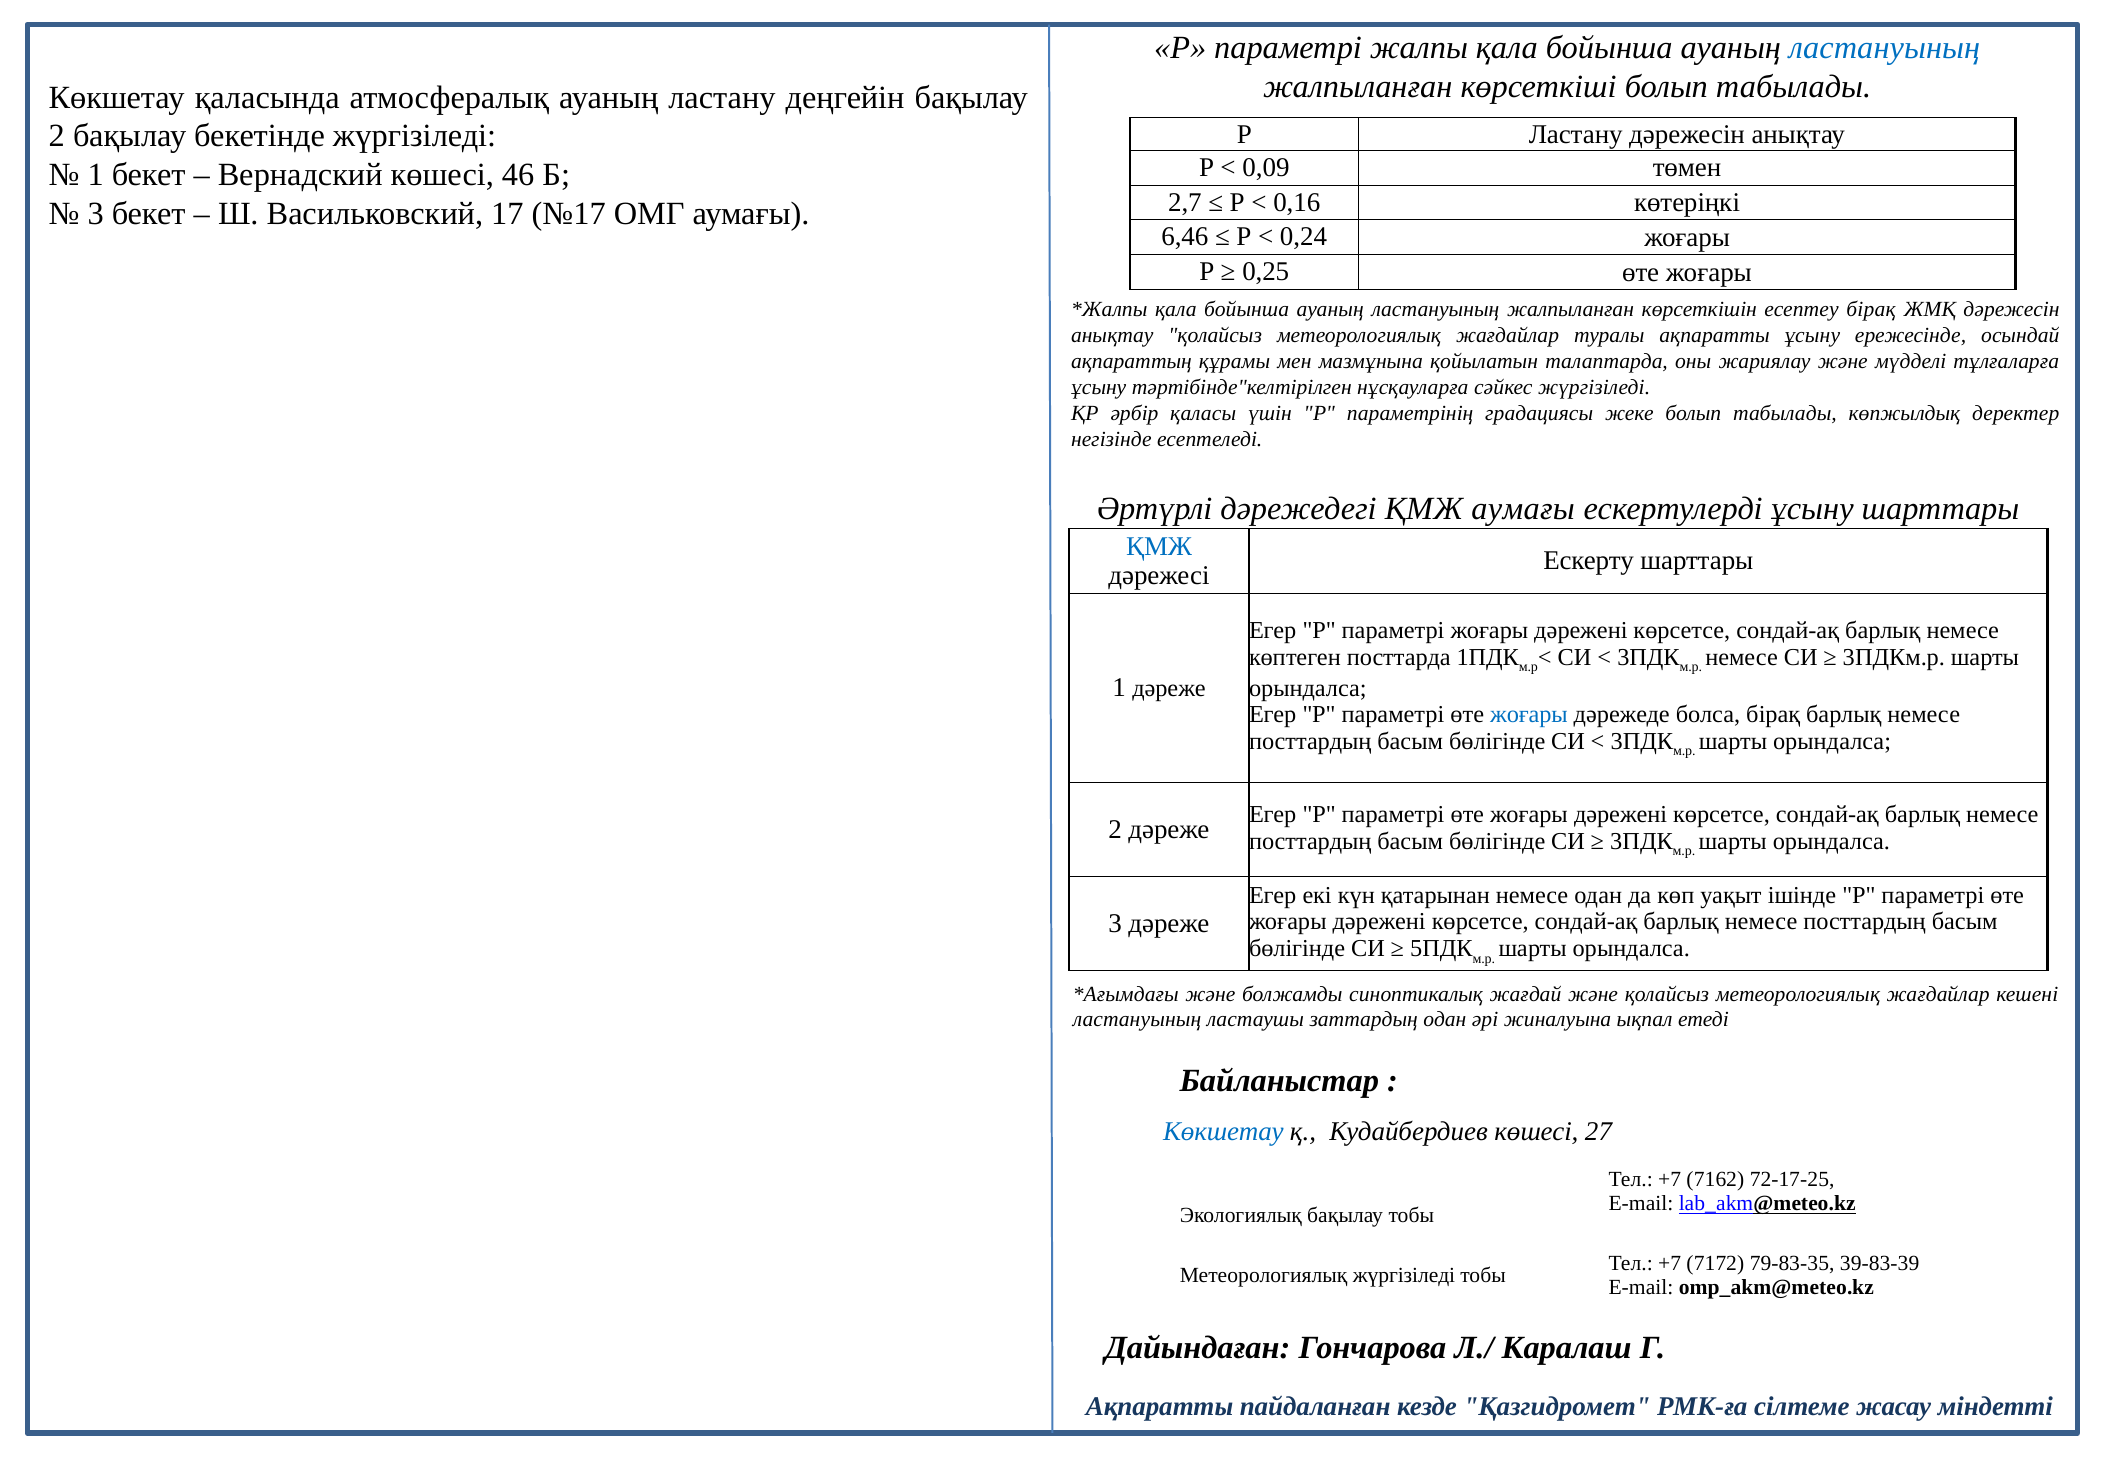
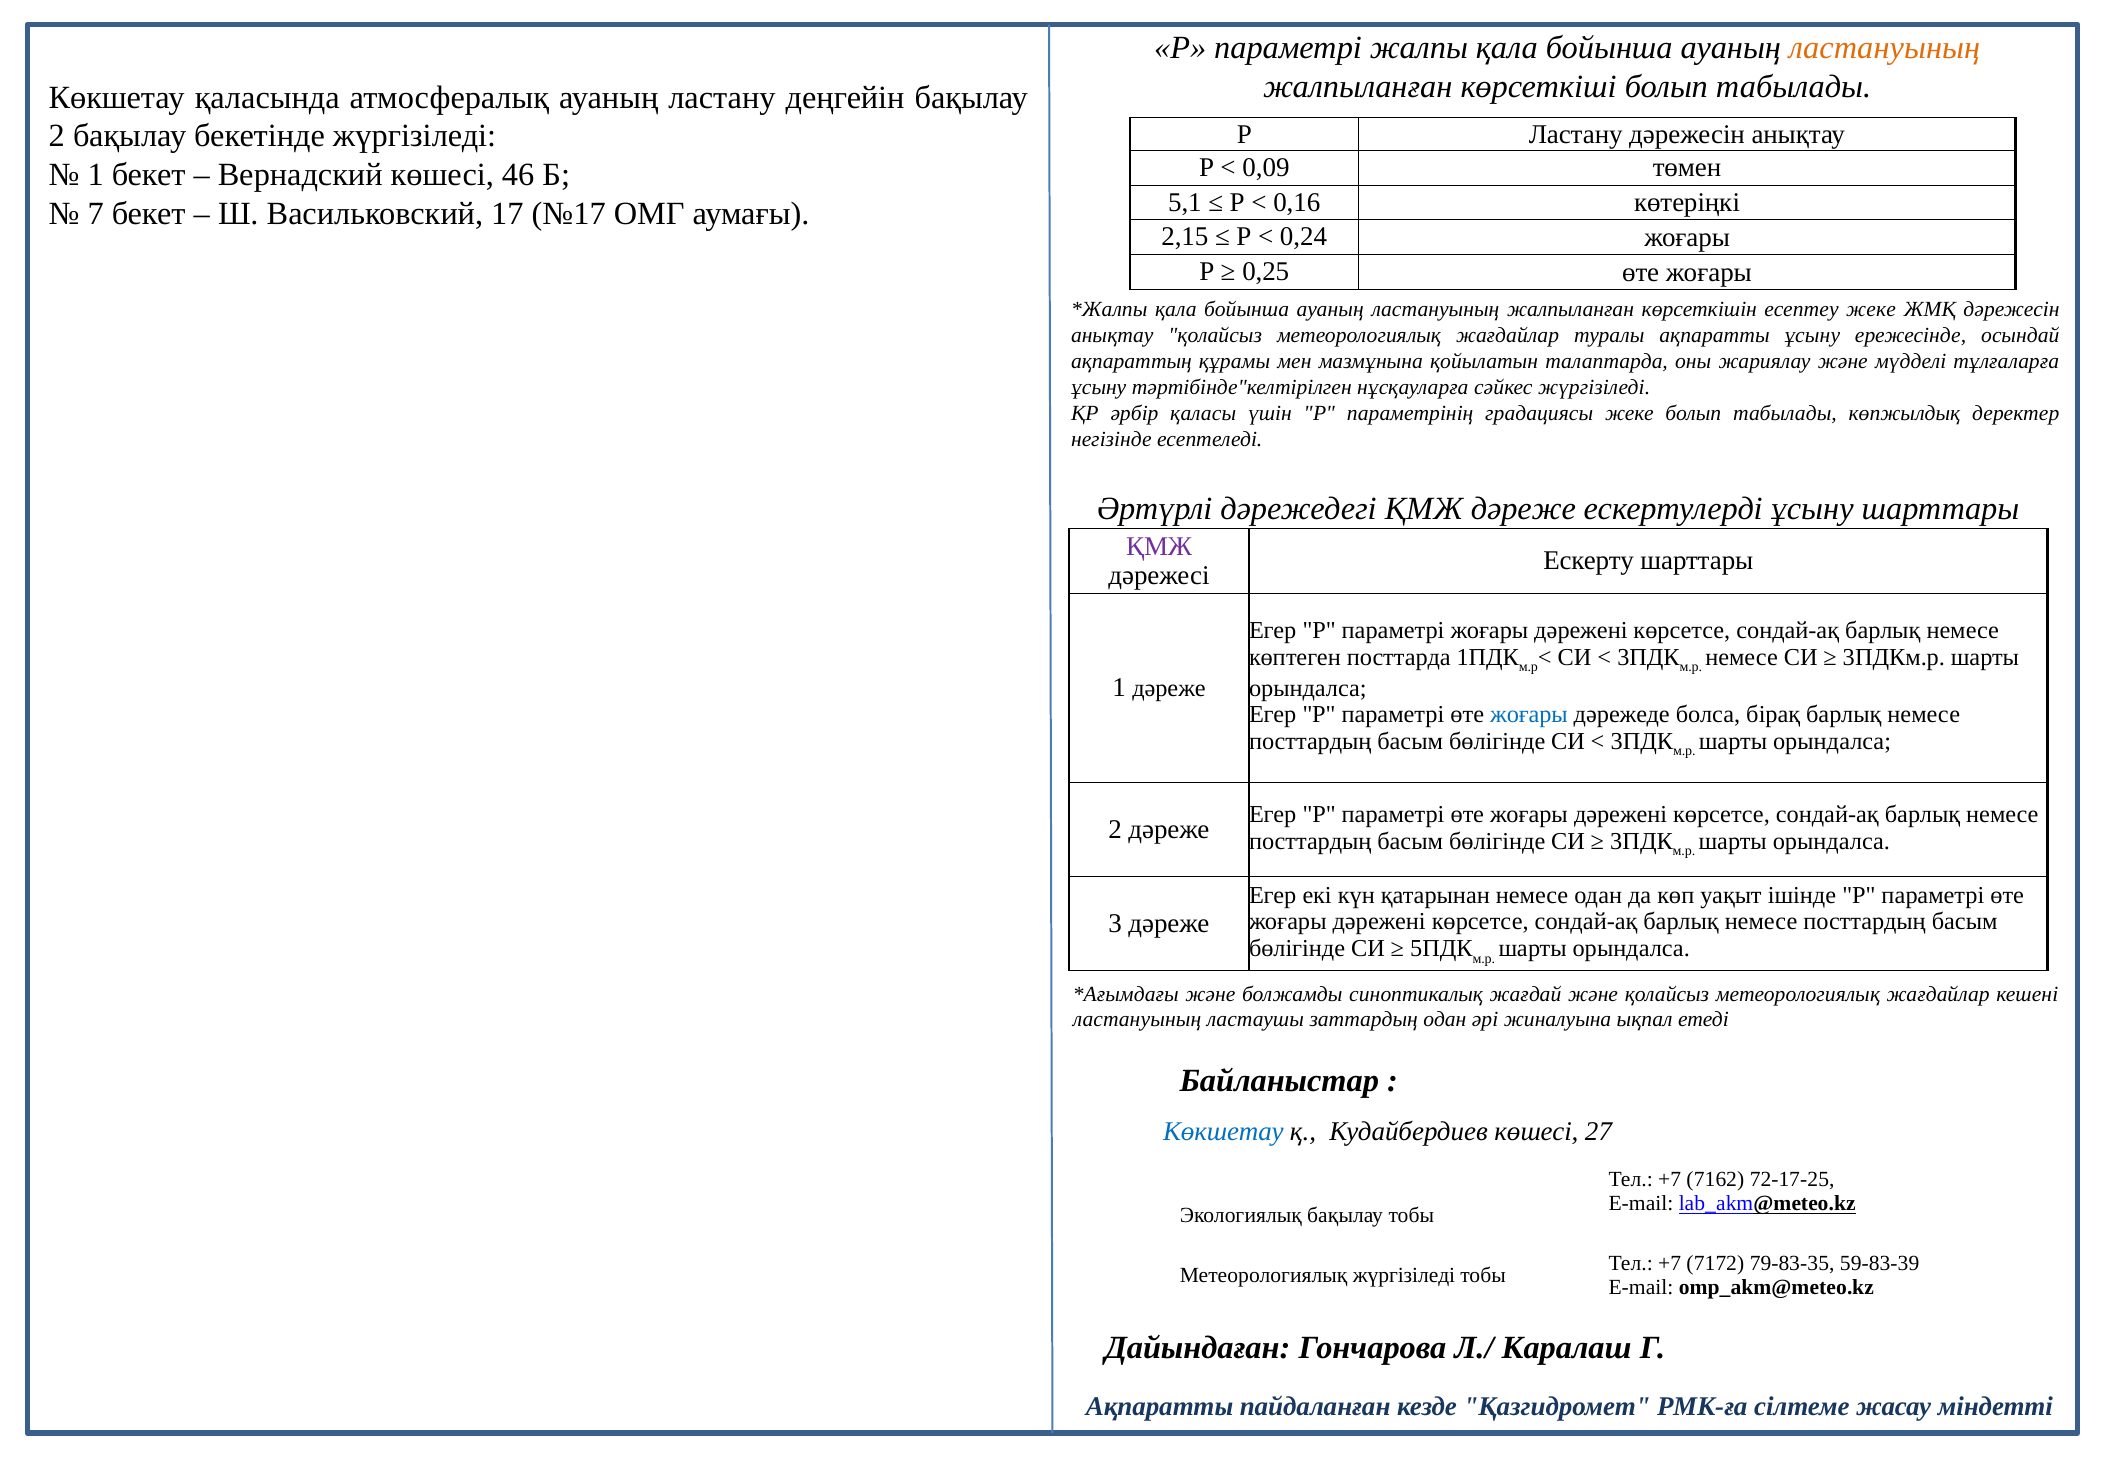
ластануының colour: blue -> orange (1885, 48)
2,7: 2,7 -> 5,1 (1185, 202)
3: 3 -> 7 (96, 214)
6,46: 6,46 -> 2,15 (1185, 237)
есептеу бірақ: бірақ -> жеке (1871, 309)
ҚМЖ аумағы: аумағы -> дәреже (1523, 508)
ҚМЖ colour: blue -> purple (1159, 546)
39-83-39: 39-83-39 -> 59-83-39 (1880, 1263)
